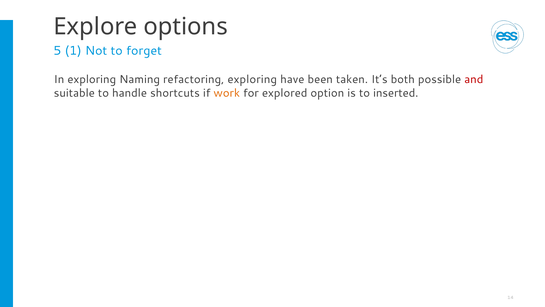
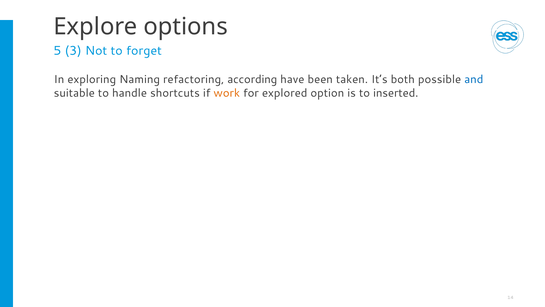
1: 1 -> 3 (73, 51)
refactoring exploring: exploring -> according (252, 79)
and colour: red -> blue (474, 79)
